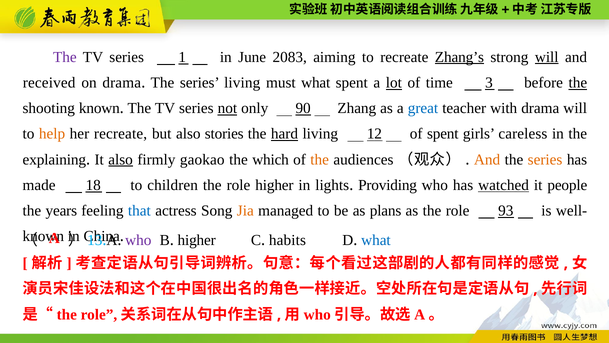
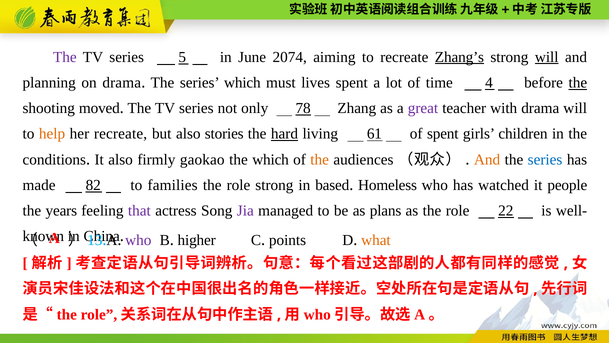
1: 1 -> 5 (182, 57)
2083: 2083 -> 2074 (290, 57)
received: received -> planning (49, 83)
series living: living -> which (242, 83)
must what: what -> lives (316, 83)
lot underline: present -> none (394, 83)
3: 3 -> 4 (489, 83)
shooting known: known -> moved (99, 108)
not underline: present -> none (227, 108)
90: 90 -> 78 (303, 108)
great colour: blue -> purple (423, 108)
12: 12 -> 61 (374, 134)
careless: careless -> children (523, 134)
explaining: explaining -> conditions (54, 159)
also underline: present -> none (121, 159)
series colour: orange -> blue (545, 159)
18: 18 -> 82 (93, 185)
children: children -> families (173, 185)
role higher: higher -> strong (274, 185)
lights: lights -> based (332, 185)
Providing: Providing -> Homeless (388, 185)
watched underline: present -> none (504, 185)
that colour: blue -> purple (139, 211)
Jia colour: orange -> purple (245, 211)
93: 93 -> 22 (506, 211)
habits: habits -> points (288, 240)
what colour: blue -> orange (376, 240)
